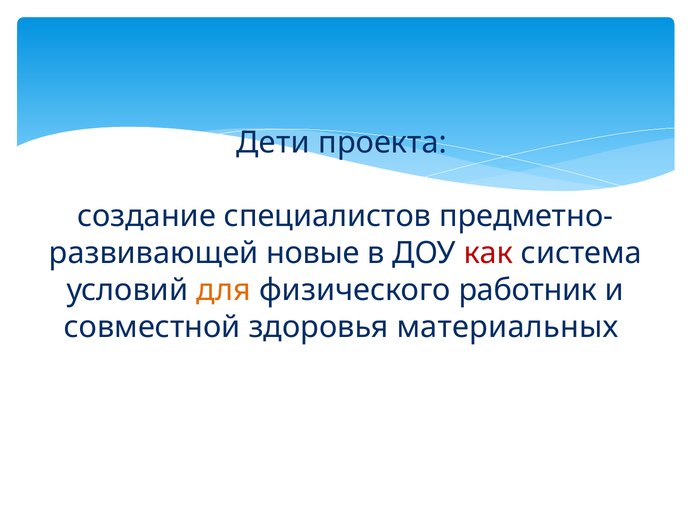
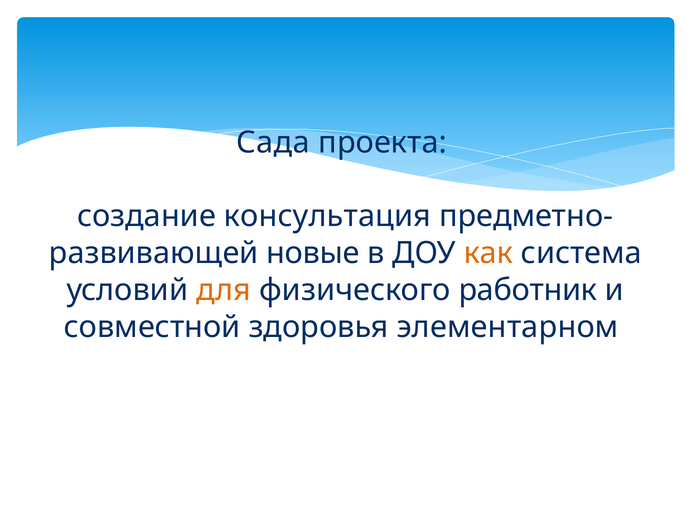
Дети: Дети -> Сада (273, 143)
специалистов: специалистов -> консультация (327, 216)
как colour: red -> orange (488, 253)
материальных: материальных -> элементарном (508, 327)
